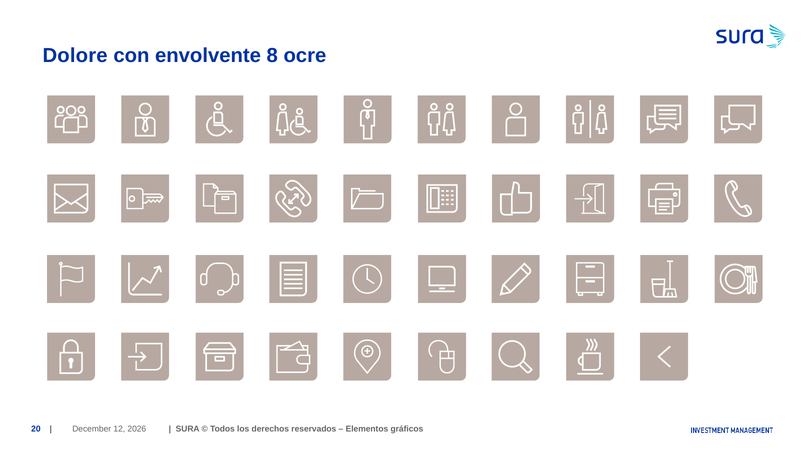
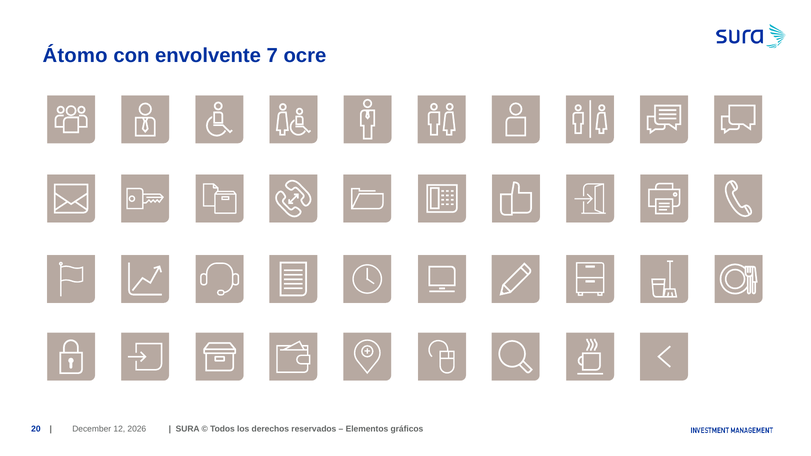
Dolore: Dolore -> Átomo (75, 56)
8: 8 -> 7 (272, 56)
